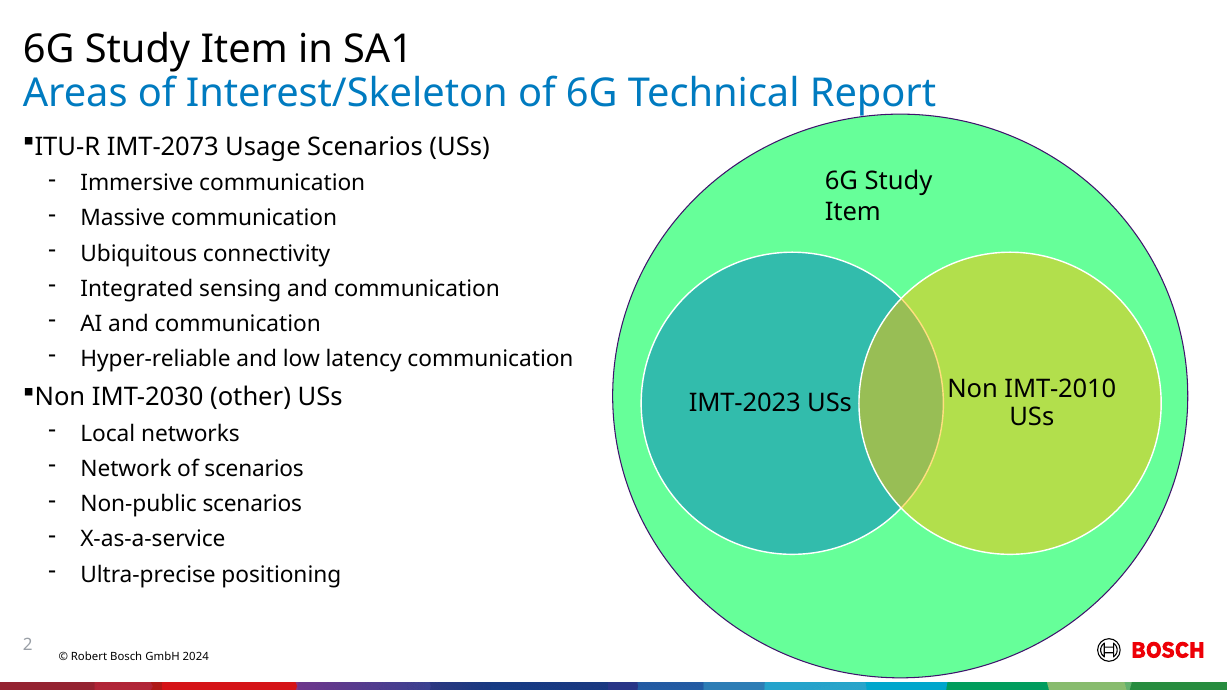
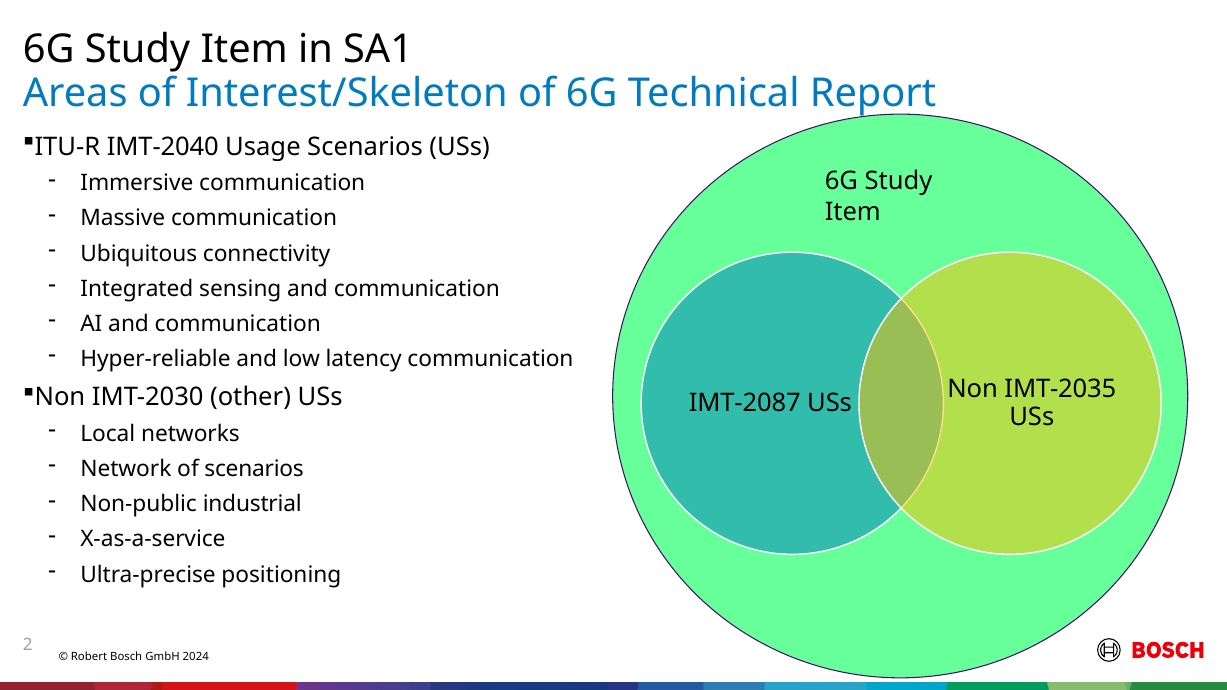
IMT-2073: IMT-2073 -> IMT-2040 (163, 147)
IMT-2010: IMT-2010 -> IMT-2035 (1060, 389)
IMT-2023: IMT-2023 -> IMT-2087 (745, 403)
Non-public scenarios: scenarios -> industrial (252, 504)
